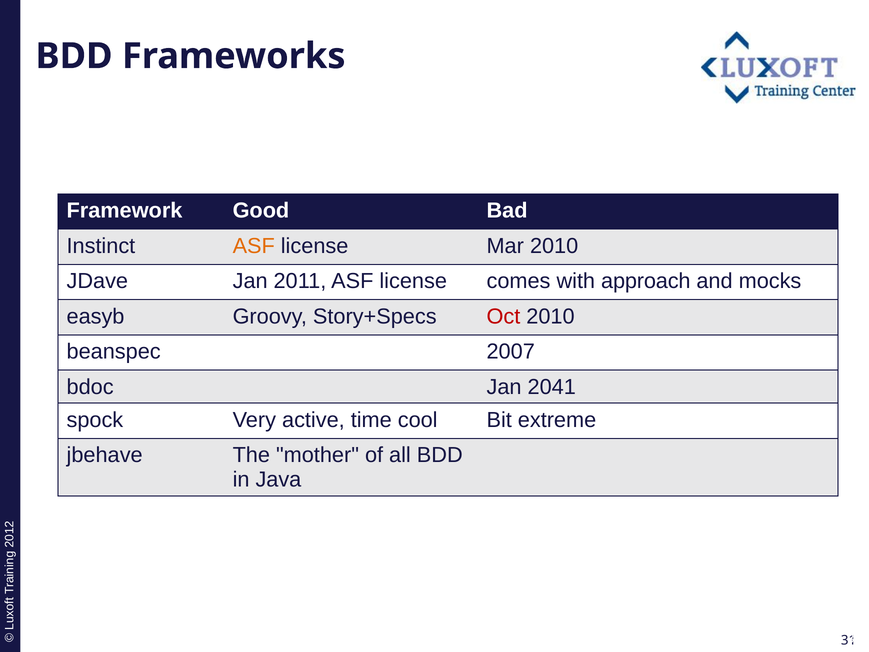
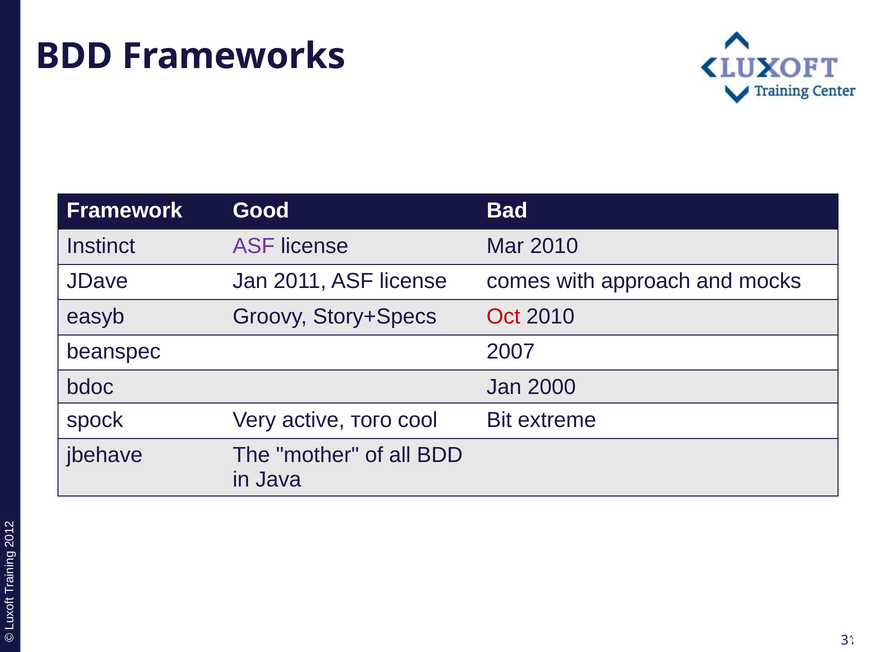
ASF colour: orange -> purple (254, 246)
2041: 2041 -> 2000 (552, 387)
time: time -> того (371, 420)
